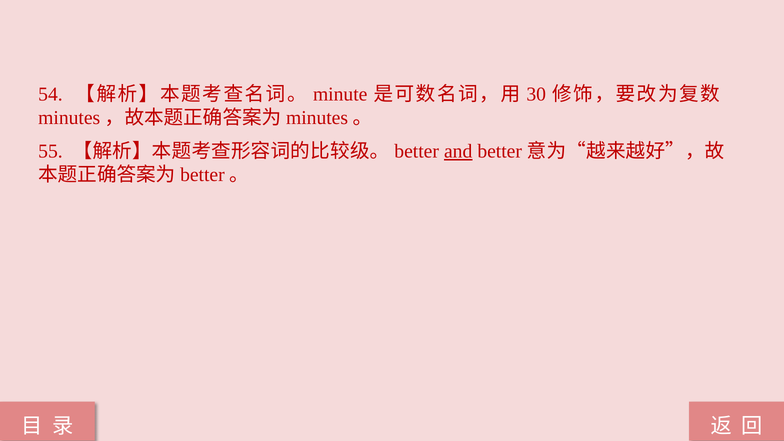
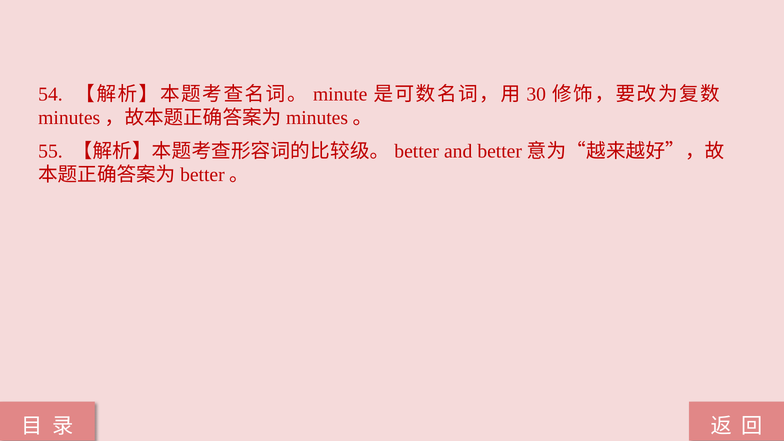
and underline: present -> none (458, 151)
